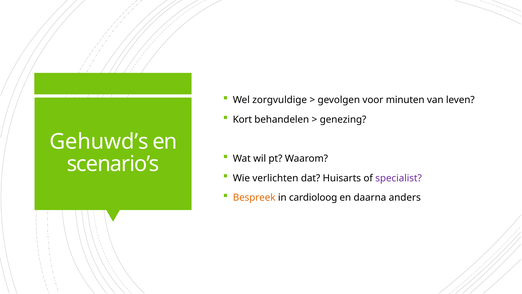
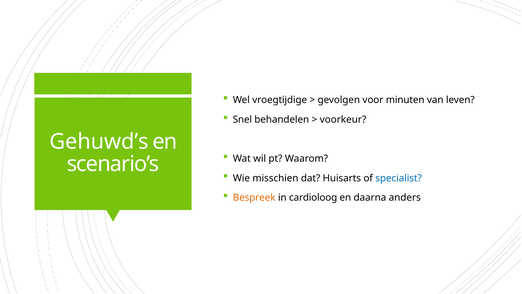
zorgvuldige: zorgvuldige -> vroegtijdige (280, 100)
Kort: Kort -> Snel (242, 119)
genezing: genezing -> voorkeur (343, 119)
verlichten: verlichten -> misschien (275, 178)
specialist colour: purple -> blue (399, 178)
